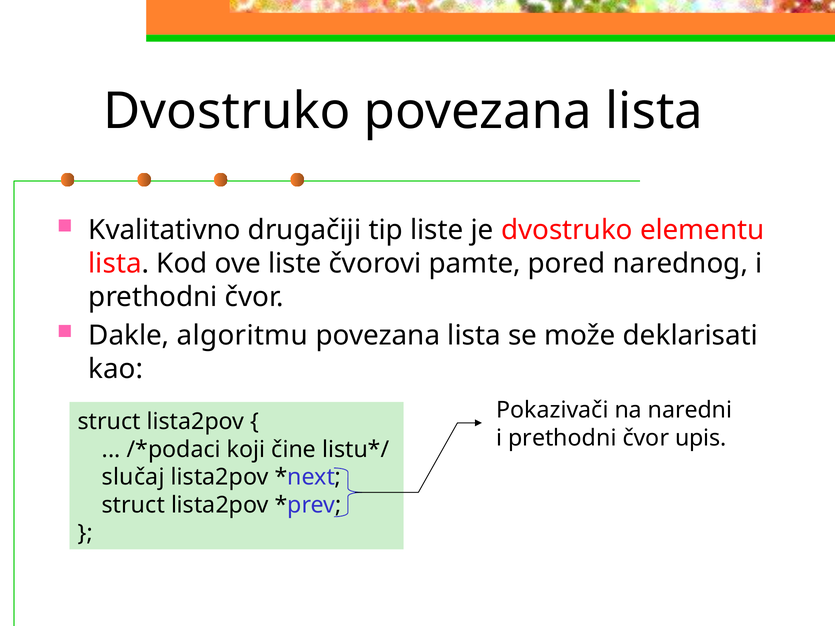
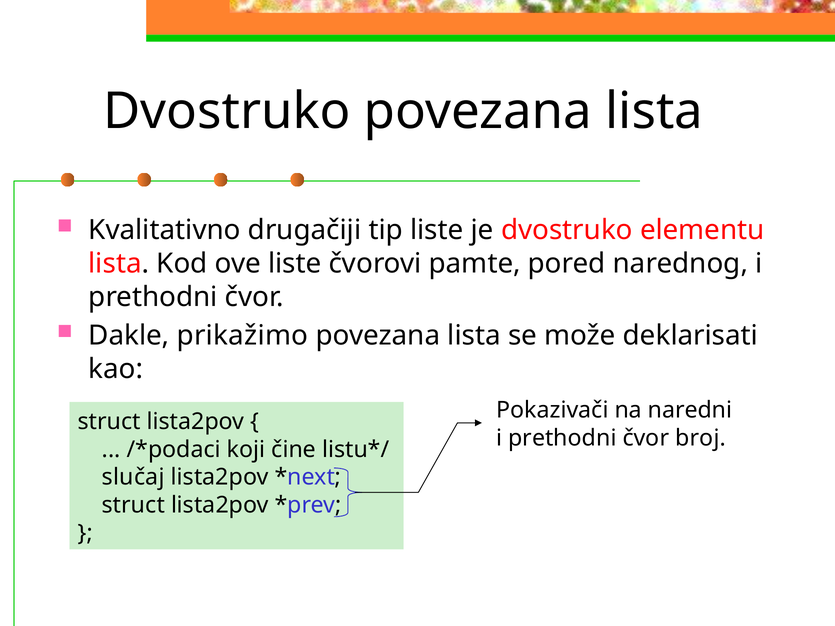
algoritmu: algoritmu -> prikažimo (242, 336)
upis: upis -> broj (701, 438)
